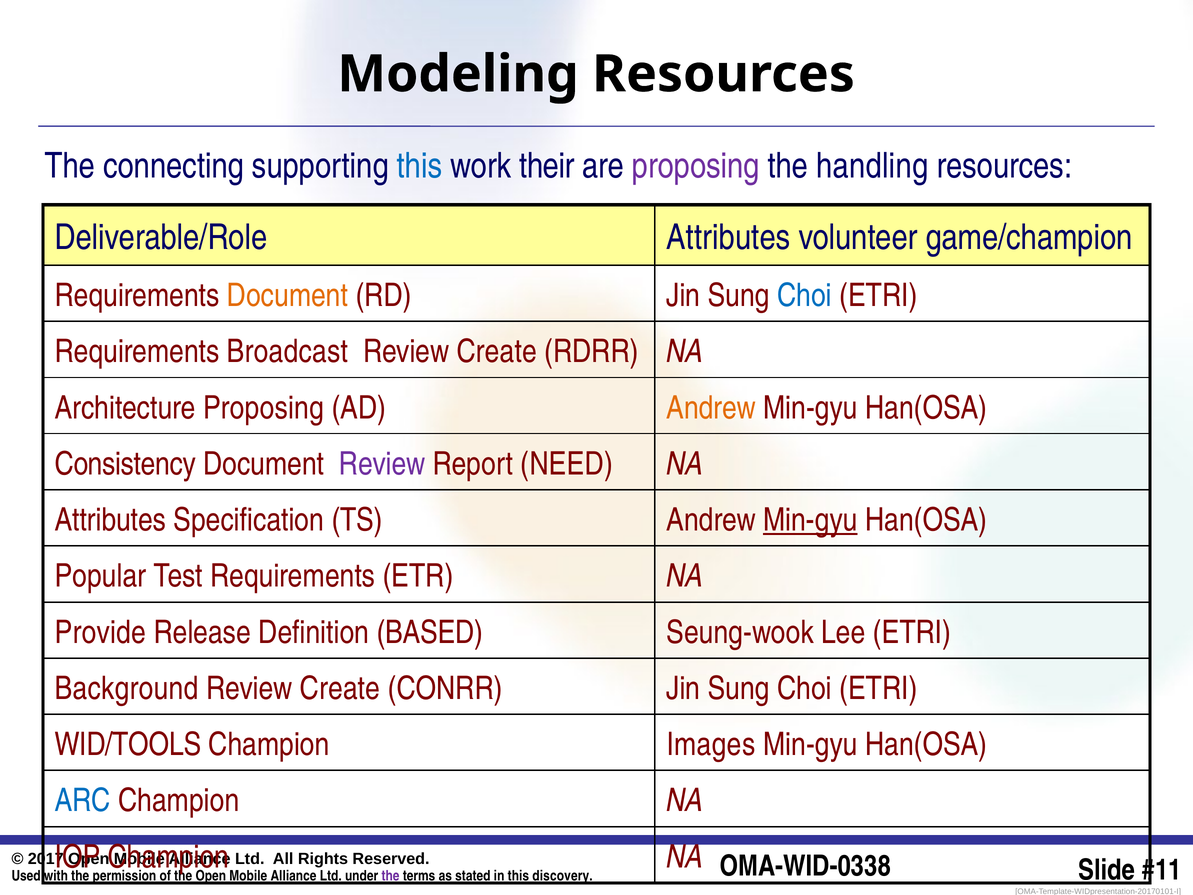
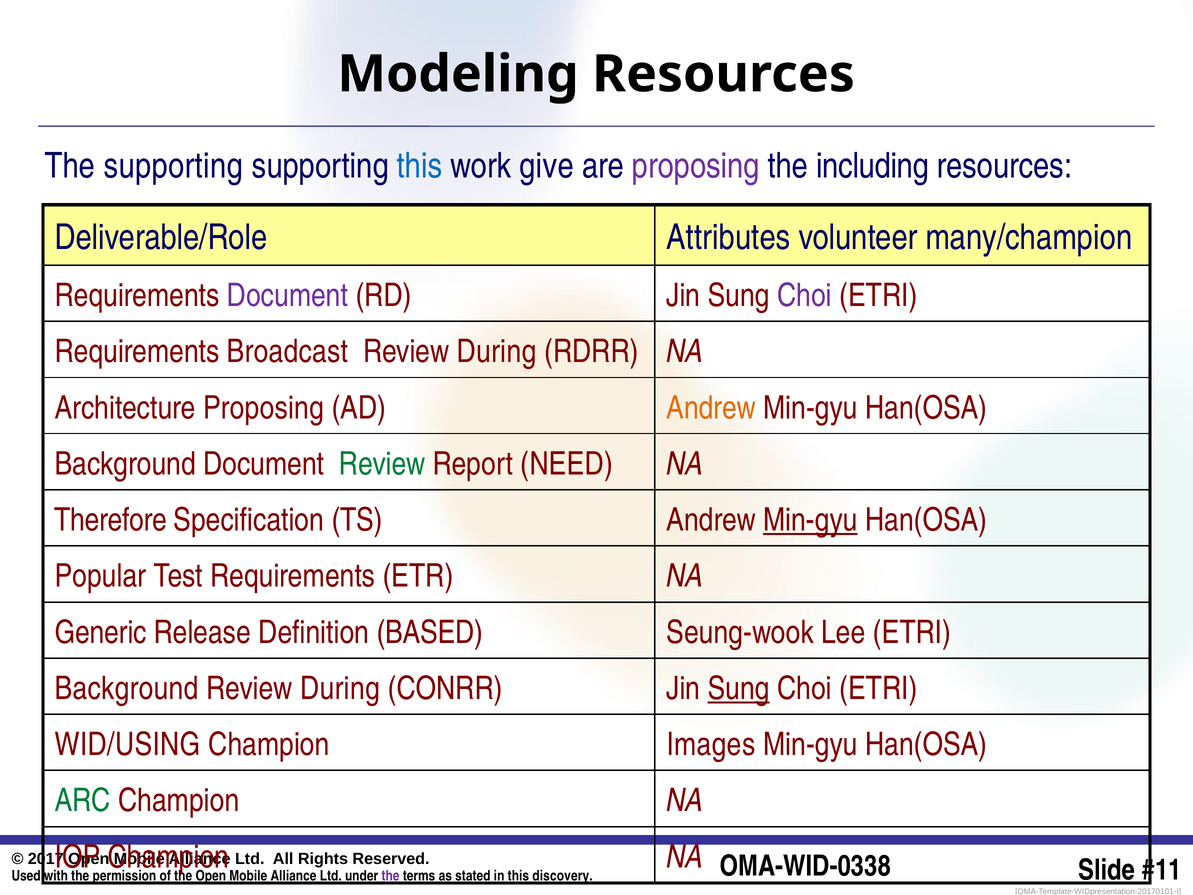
The connecting: connecting -> supporting (173, 166)
their: their -> give (547, 166)
handling: handling -> including (873, 166)
game/champion: game/champion -> many/champion (1029, 237)
Document colour: orange -> purple (288, 295)
Choi colour: blue -> purple (804, 295)
Create: Create -> During (497, 352)
Consistency: Consistency -> Background (125, 464)
Review colour: purple -> green (382, 464)
Attributes: Attributes -> Therefore (111, 520)
Provide: Provide -> Generic (101, 632)
Create: Create -> During (340, 689)
Sung underline: none -> present (739, 689)
WID/TOOLS: WID/TOOLS -> WID/USING (128, 745)
ARC colour: blue -> green (83, 801)
